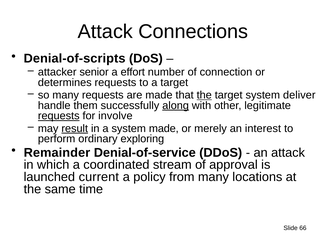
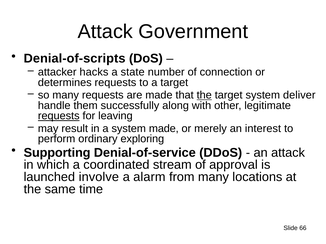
Connections: Connections -> Government (193, 32)
senior: senior -> hacks (94, 72)
effort: effort -> state (133, 72)
along underline: present -> none (176, 106)
involve: involve -> leaving (115, 116)
result underline: present -> none (75, 129)
Remainder: Remainder -> Supporting (57, 153)
current: current -> involve (99, 177)
policy: policy -> alarm (149, 177)
